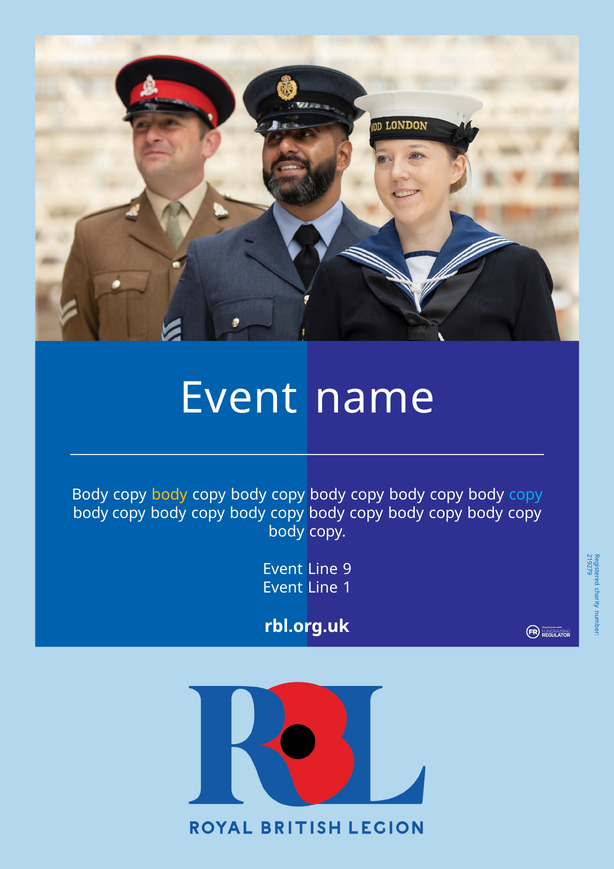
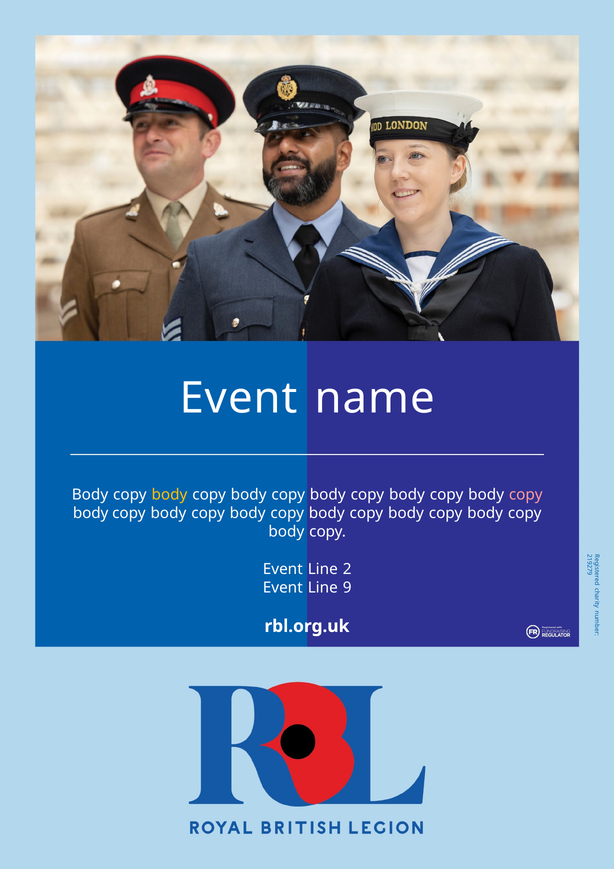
copy colour: light blue -> pink (526, 494)
Line 9: 9 -> 2 (347, 569)
Line 1: 1 -> 9 (347, 587)
